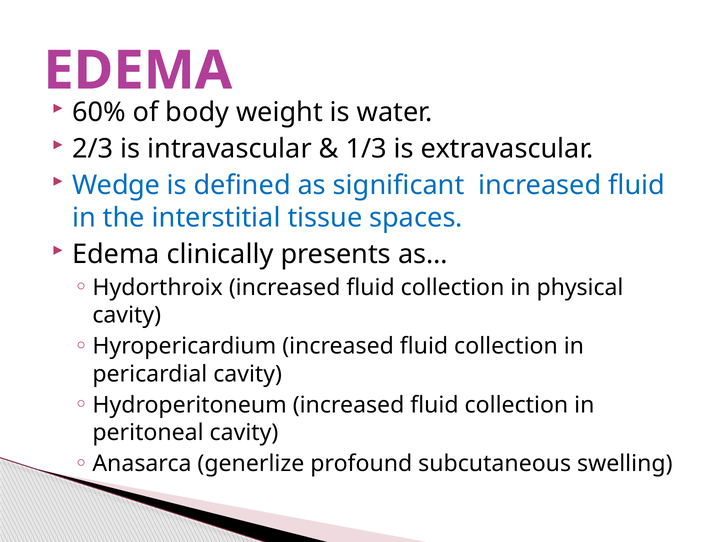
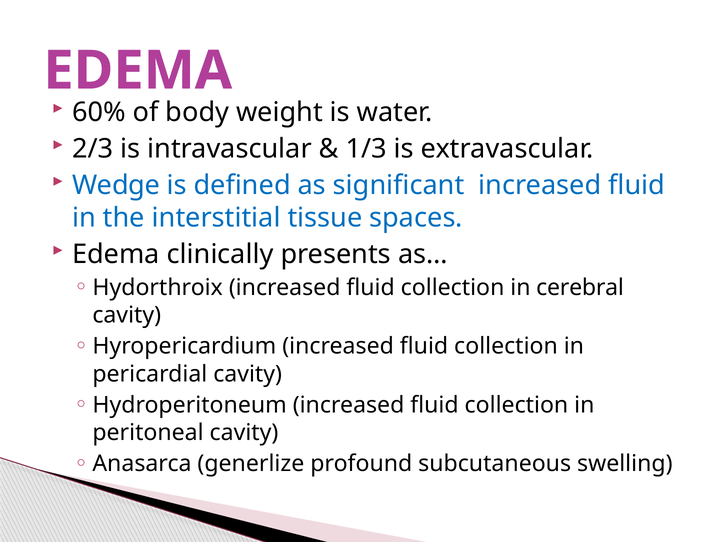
physical: physical -> cerebral (580, 288)
